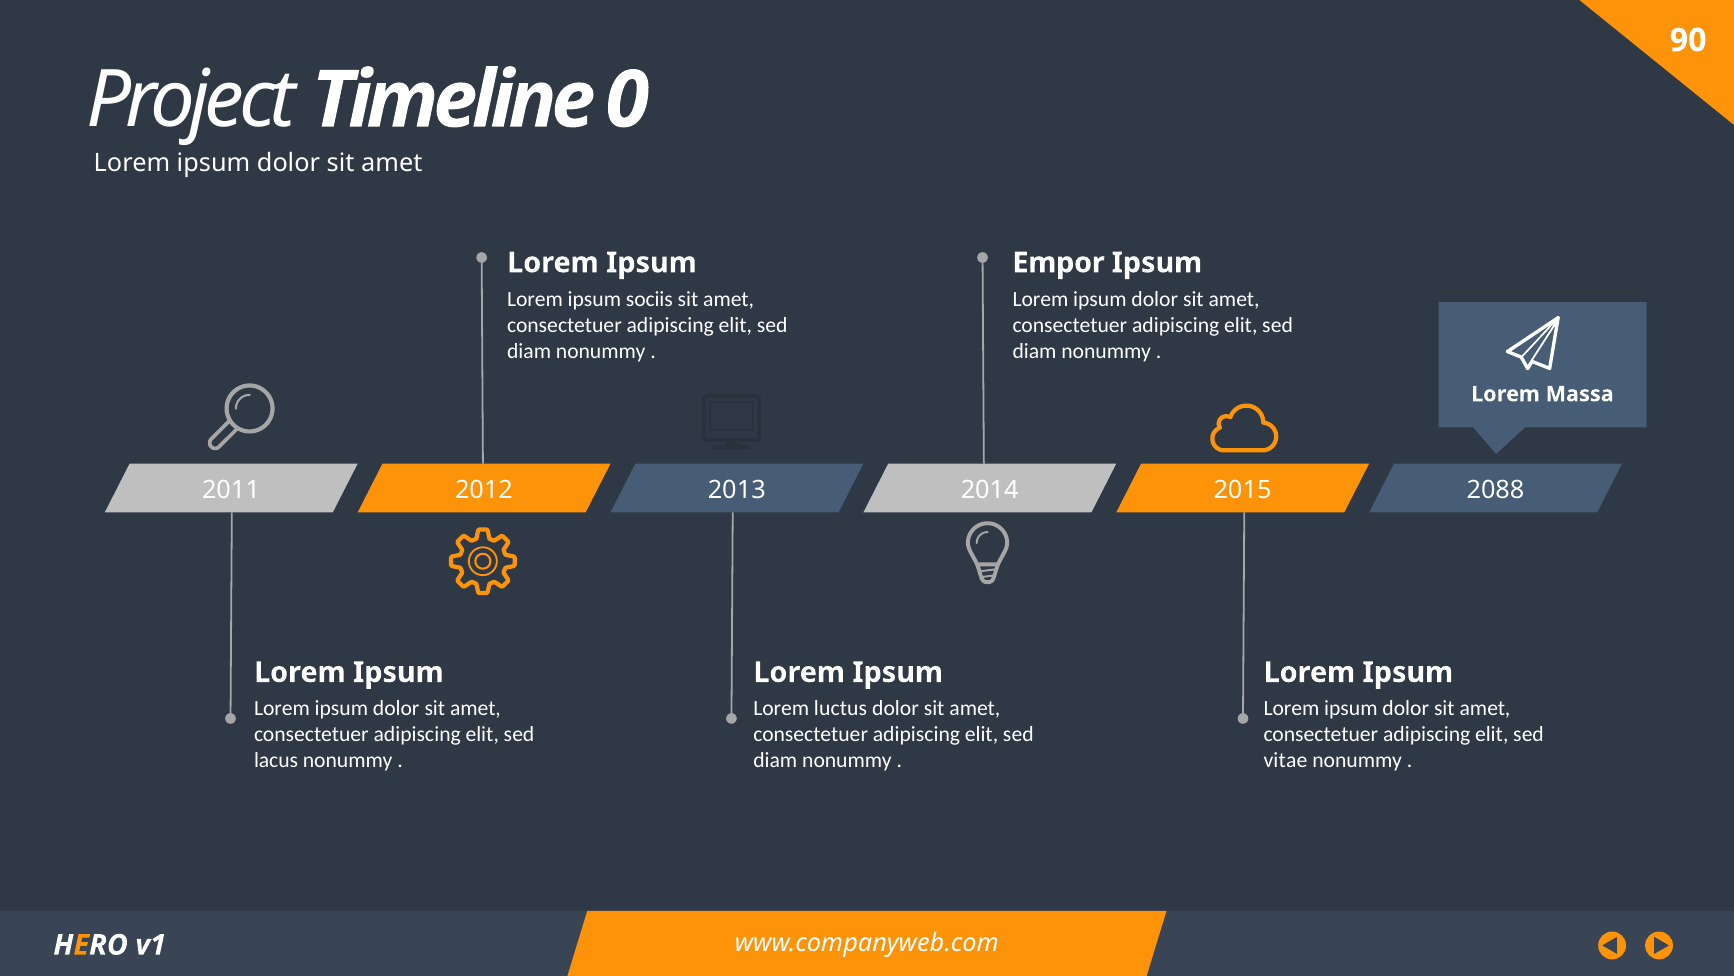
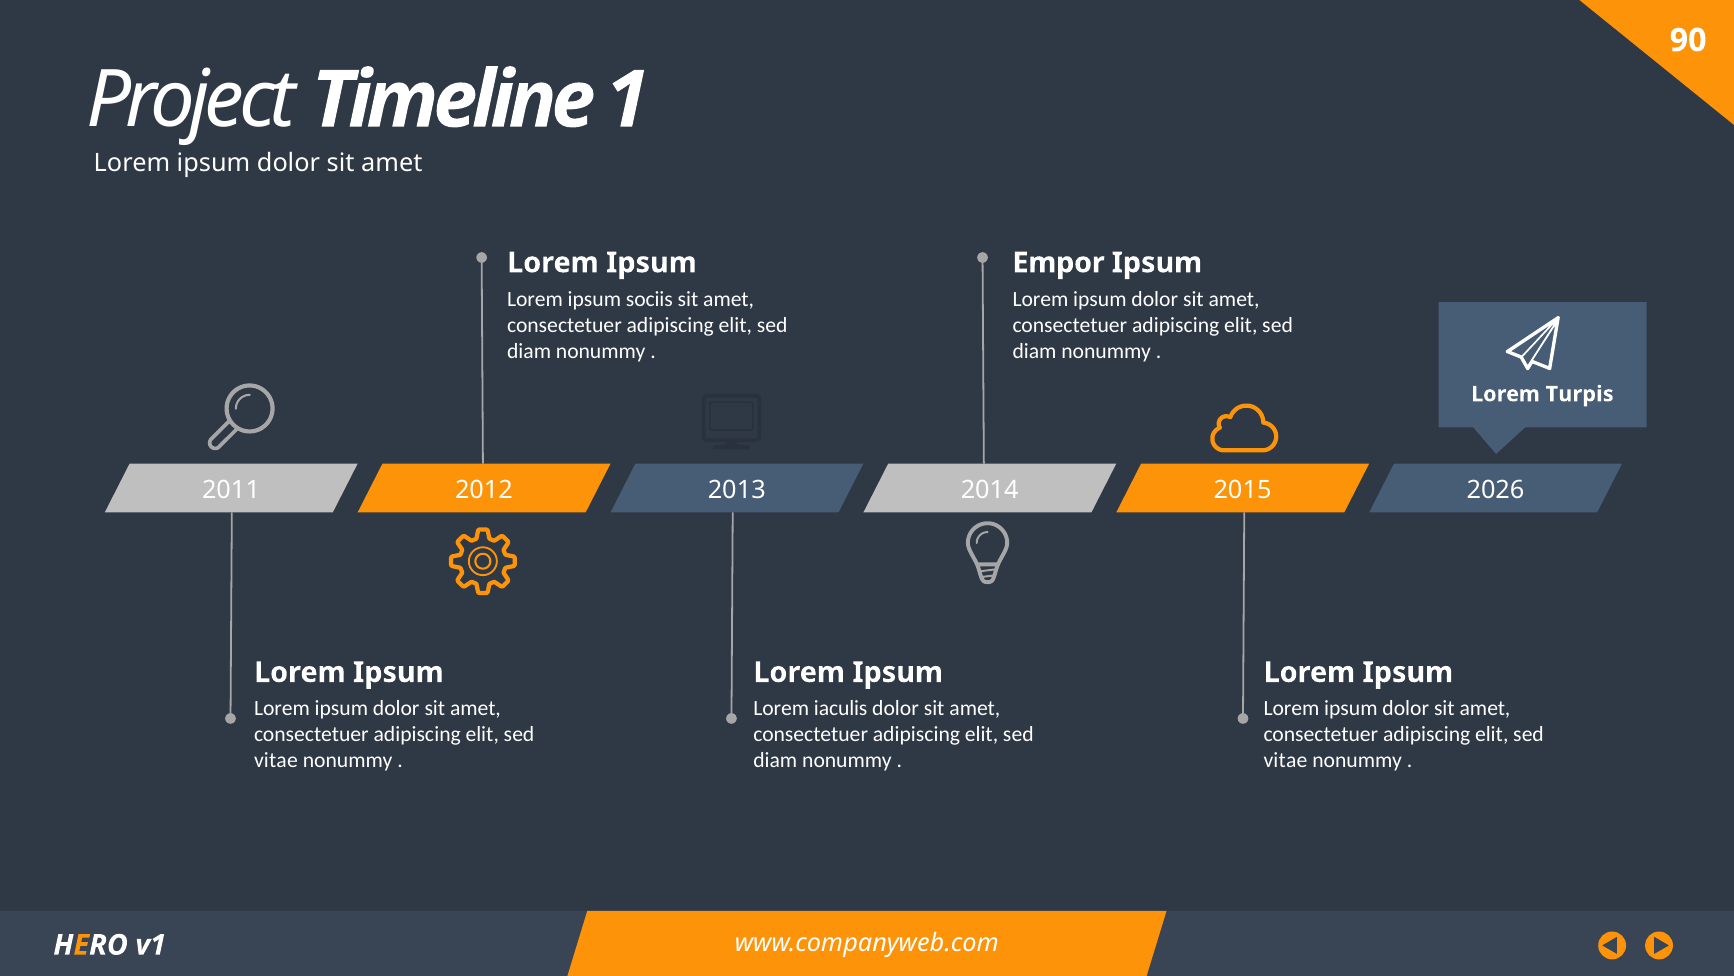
0: 0 -> 1 (627, 100)
Massa: Massa -> Turpis (1580, 394)
2088: 2088 -> 2026 (1495, 489)
luctus: luctus -> iaculis (841, 708)
lacus: lacus -> vitae (276, 760)
